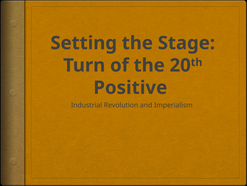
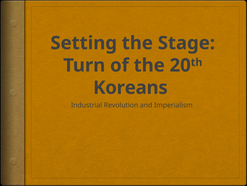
Positive: Positive -> Koreans (130, 87)
